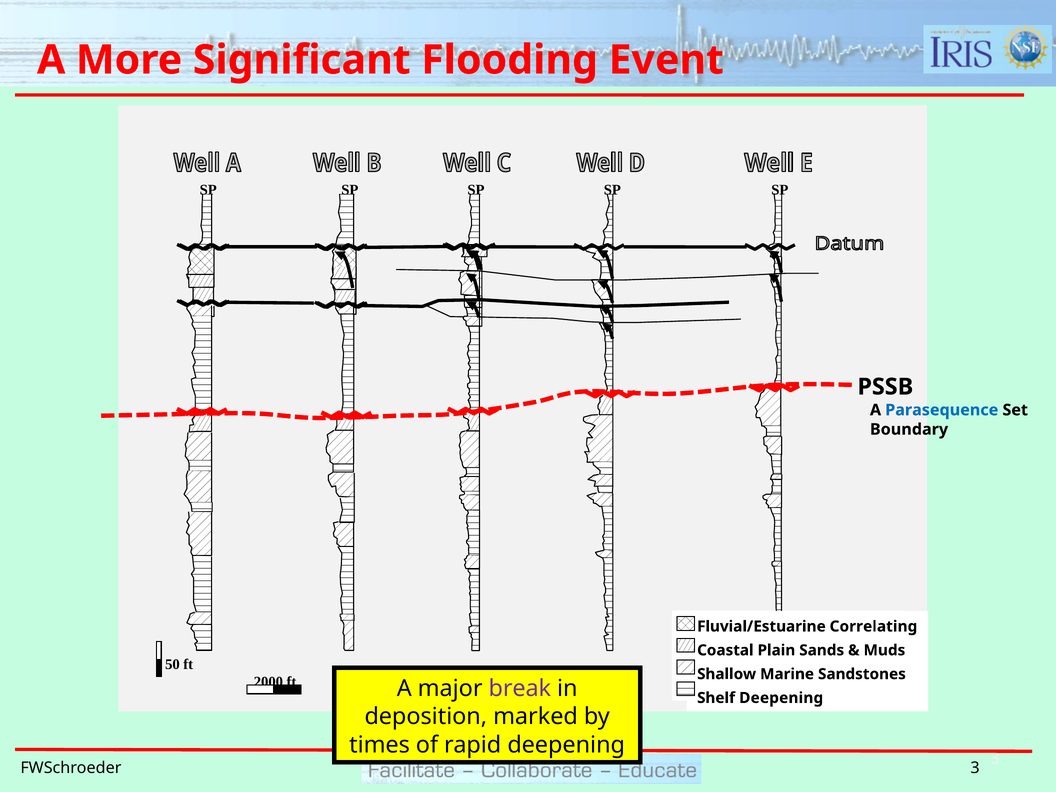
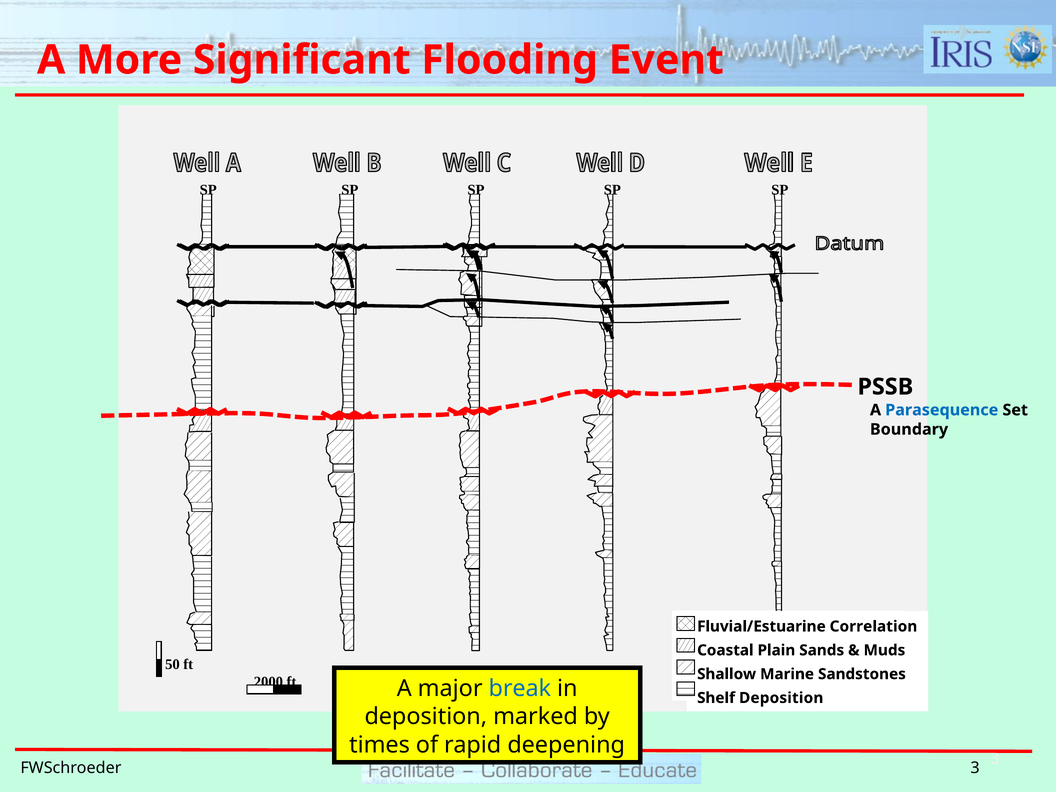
Correlating: Correlating -> Correlation (873, 626)
break colour: purple -> blue (520, 689)
Shelf Deepening: Deepening -> Deposition (781, 698)
